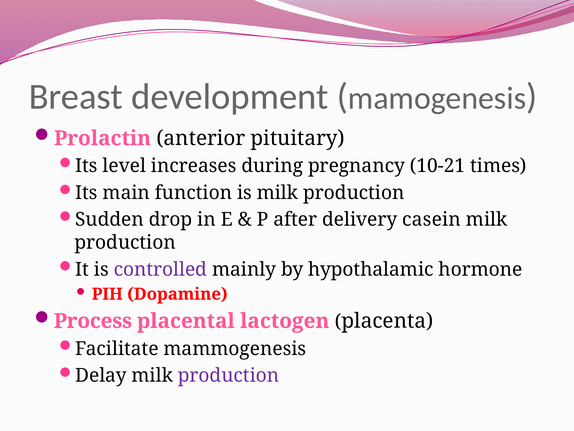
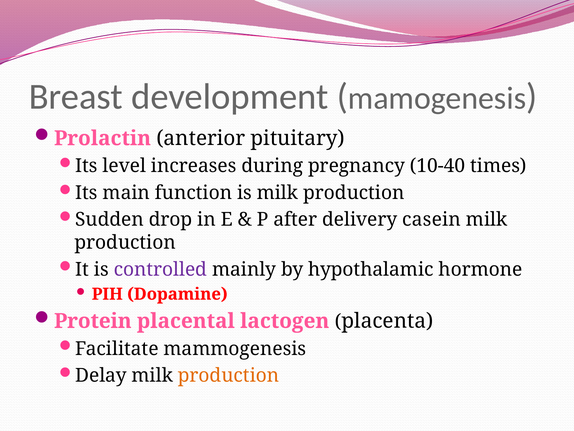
10-21: 10-21 -> 10-40 (438, 166)
Process: Process -> Protein (93, 321)
production colour: purple -> orange (229, 375)
